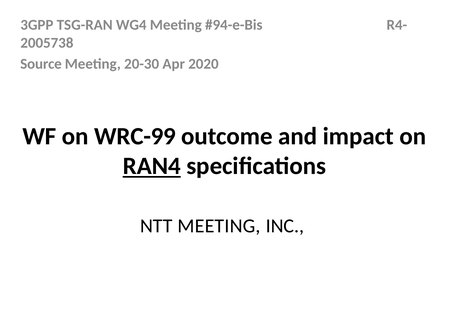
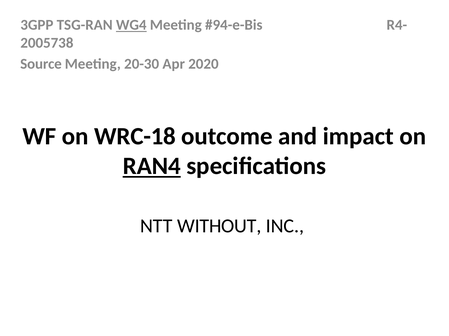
WG4 underline: none -> present (131, 25)
WRC-99: WRC-99 -> WRC-18 (135, 137)
NTT MEETING: MEETING -> WITHOUT (219, 226)
